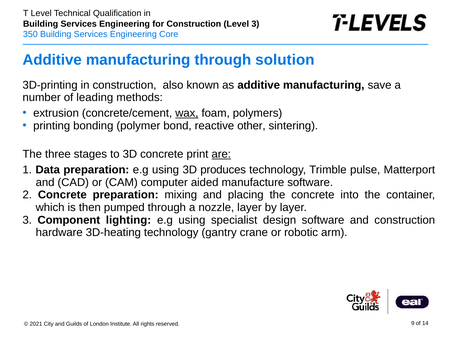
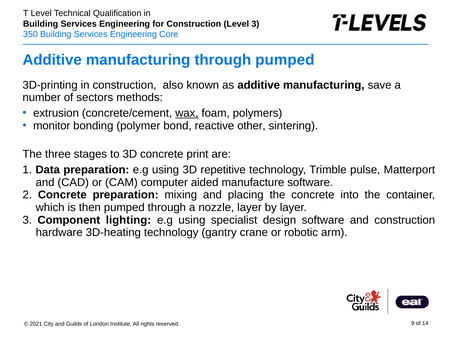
through solution: solution -> pumped (285, 60)
leading: leading -> sectors (95, 98)
printing: printing -> monitor (52, 126)
are underline: present -> none (221, 154)
produces: produces -> repetitive (223, 170)
